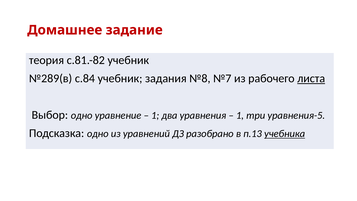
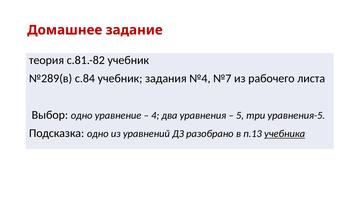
№8: №8 -> №4 (200, 78)
листа underline: present -> none (311, 78)
1: 1 -> 4 (155, 115)
1: 1 -> 5 (240, 115)
